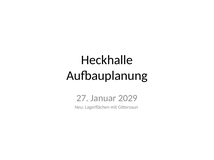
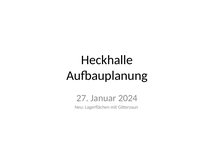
2029: 2029 -> 2024 (128, 98)
